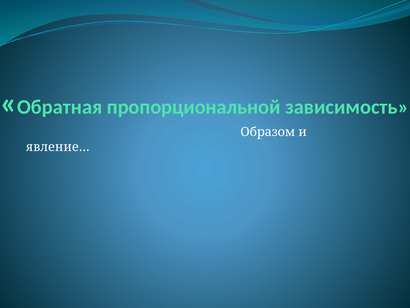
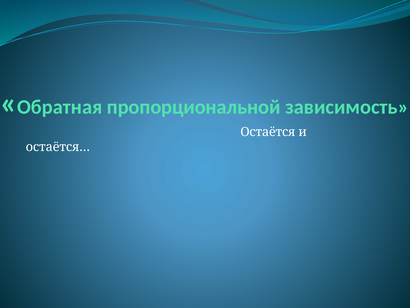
Образом: Образом -> Остаётся (268, 132)
явление…: явление… -> остаётся… (58, 147)
